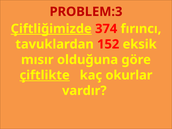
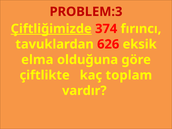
152: 152 -> 626 (108, 44)
mısır: mısır -> elma (37, 60)
çiftlikte underline: present -> none (45, 75)
okurlar: okurlar -> toplam (129, 75)
